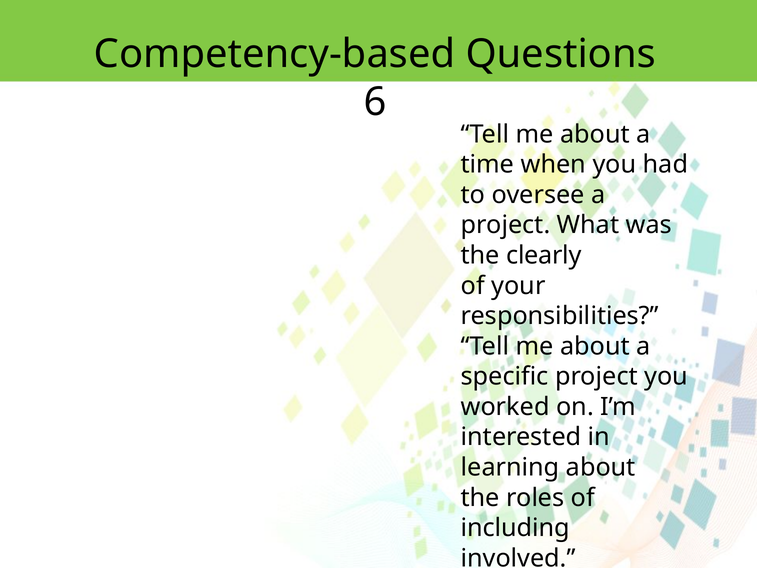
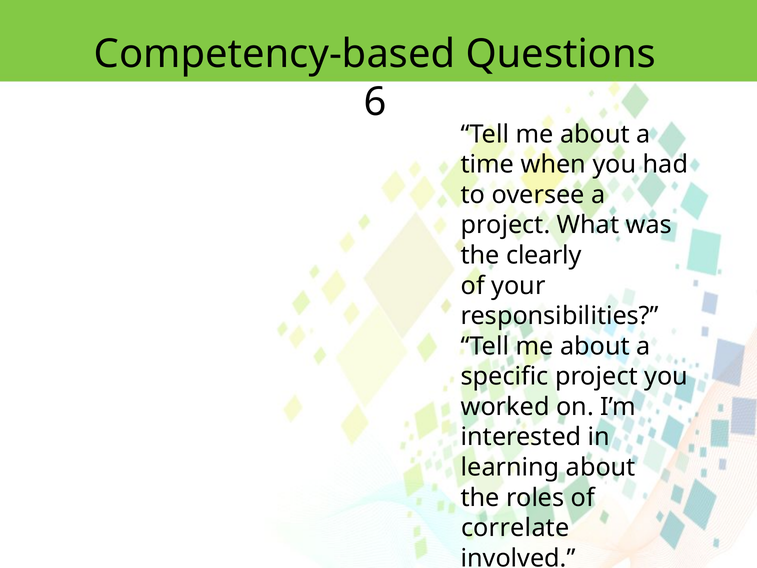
including: including -> correlate (515, 528)
